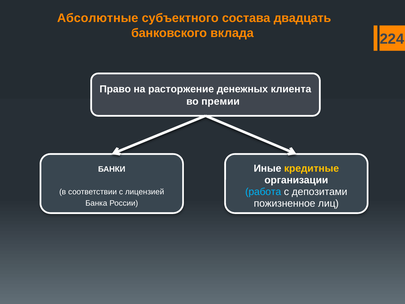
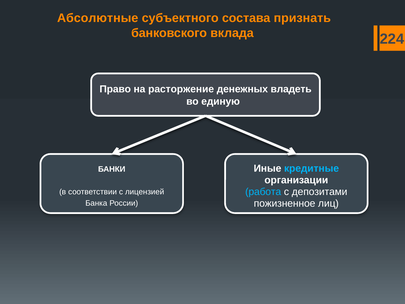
двадцать: двадцать -> признать (302, 18)
клиента: клиента -> владеть (291, 89)
премии: премии -> единую (221, 101)
кредитные colour: yellow -> light blue (312, 168)
